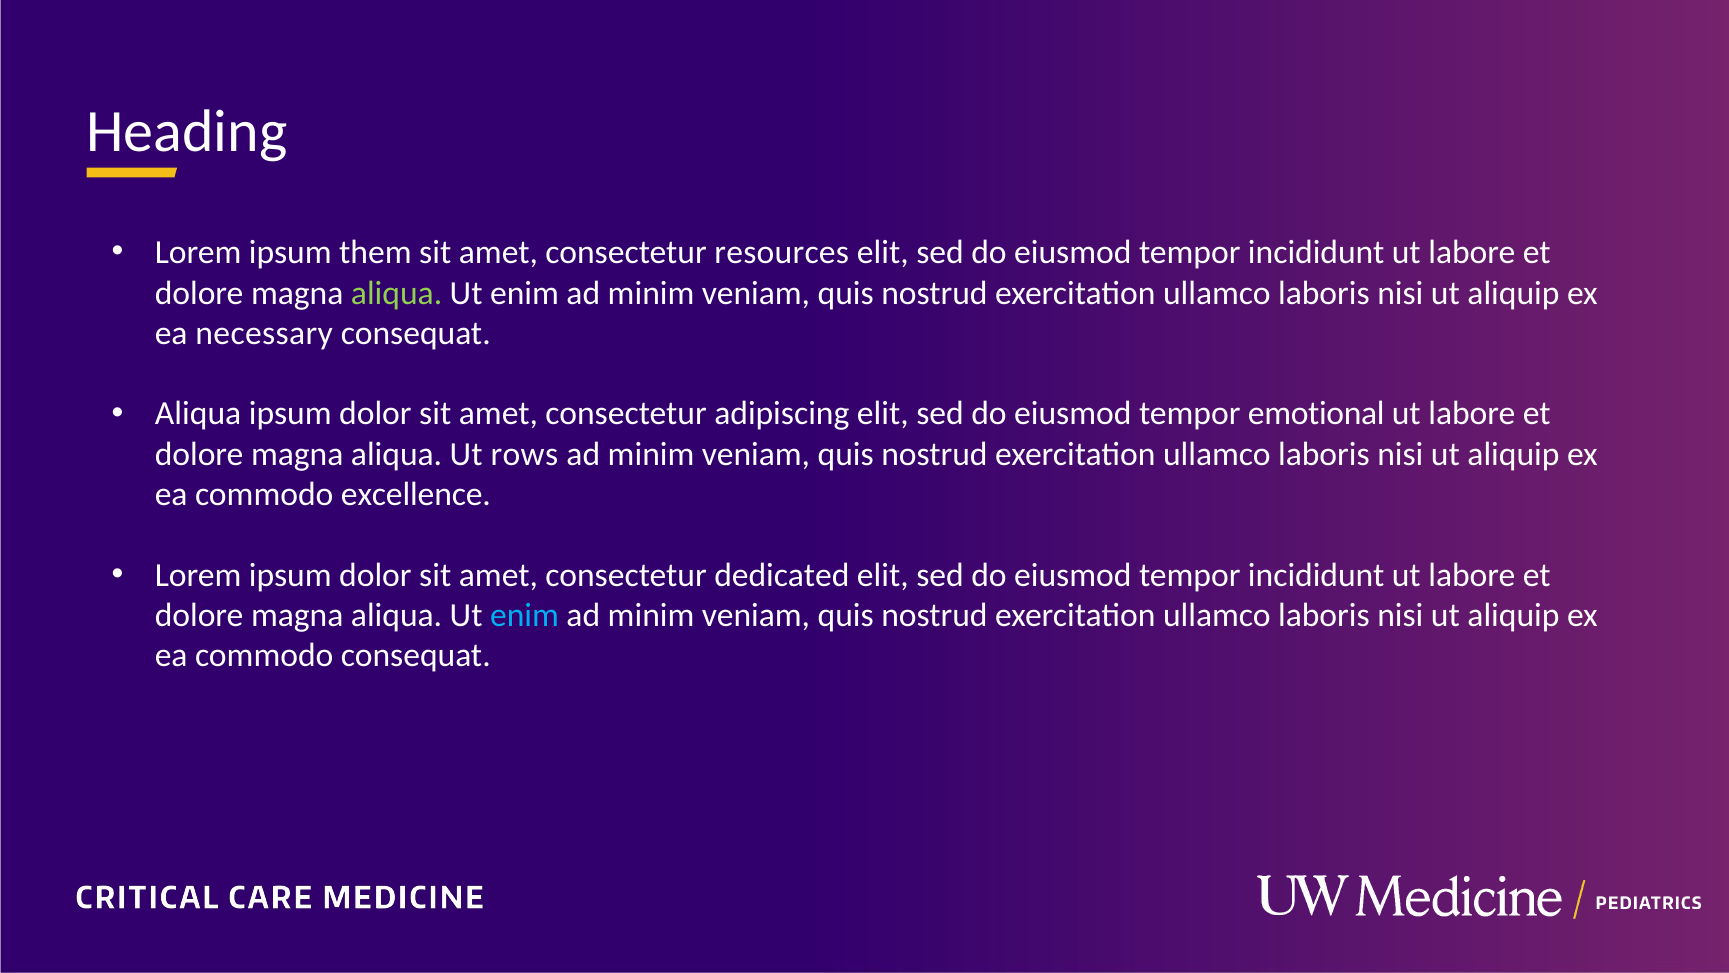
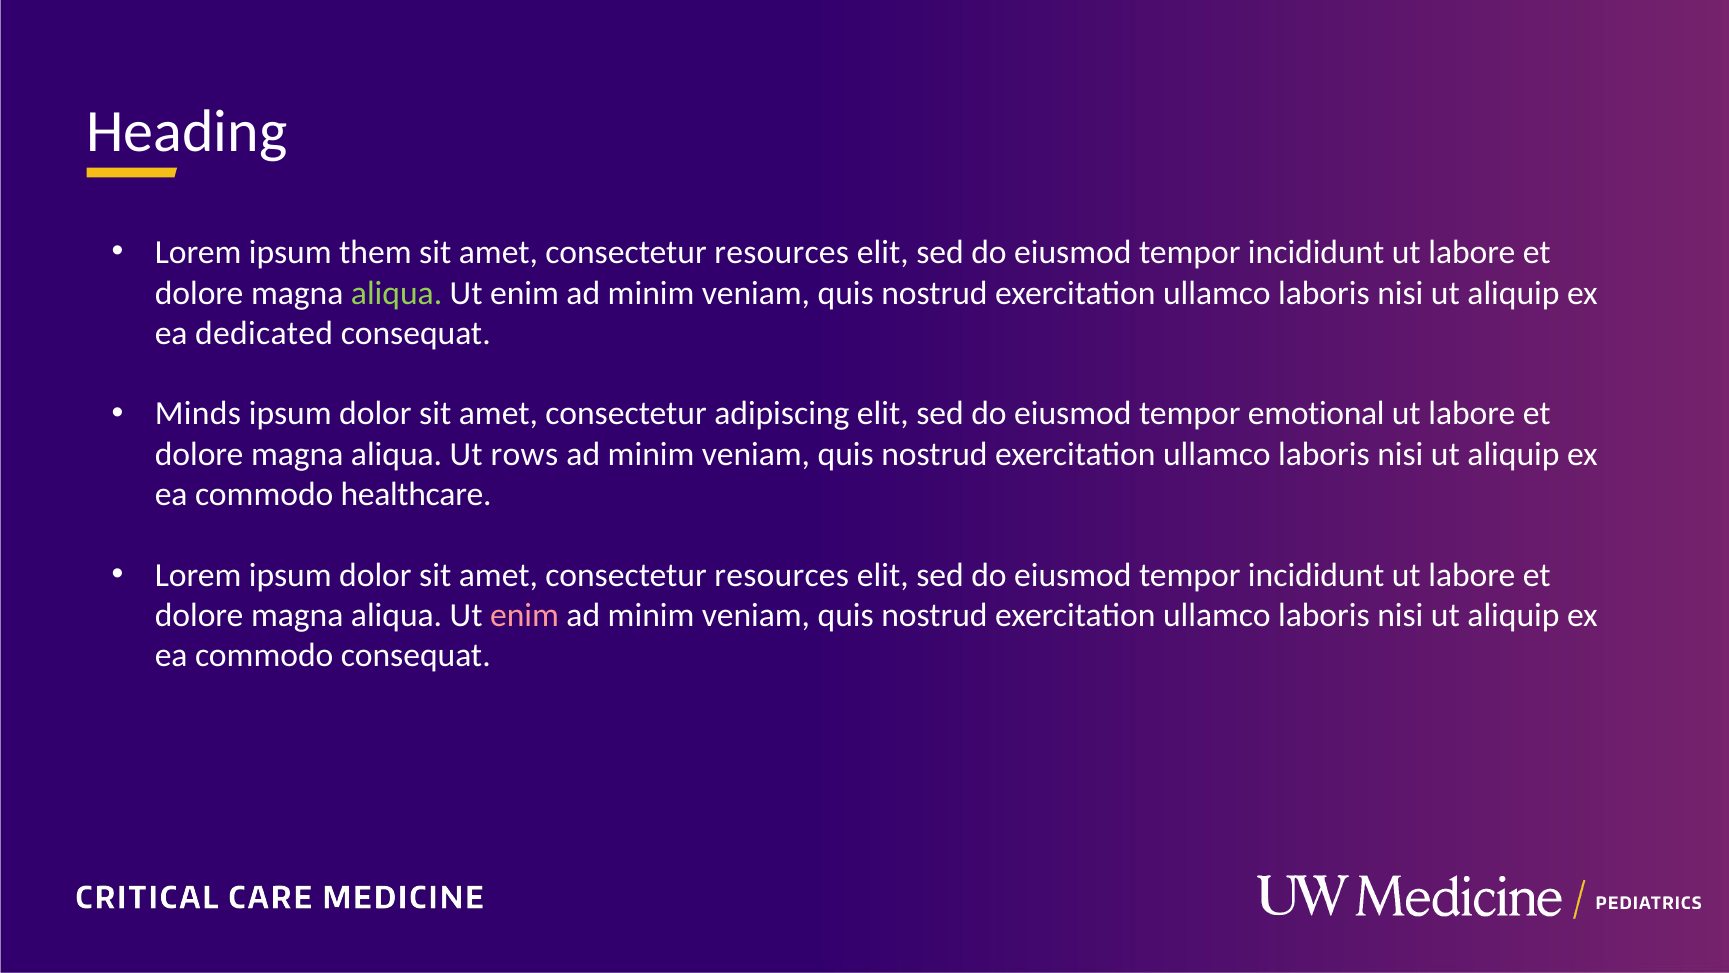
necessary: necessary -> dedicated (264, 333)
Aliqua: Aliqua -> Minds (198, 414)
excellence: excellence -> healthcare (416, 494)
dedicated: dedicated -> resources (782, 575)
enim colour: light blue -> pink (525, 615)
